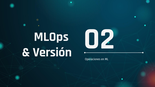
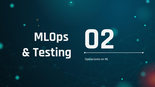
Versión: Versión -> Testing (52, 52)
